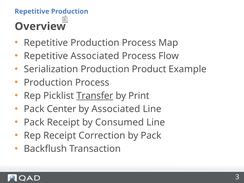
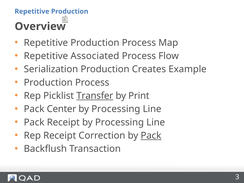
Product: Product -> Creates (149, 69)
Associated: Associated -> Processing (116, 109)
Receipt by Consumed: Consumed -> Processing (120, 122)
Pack underline: none -> present (151, 136)
